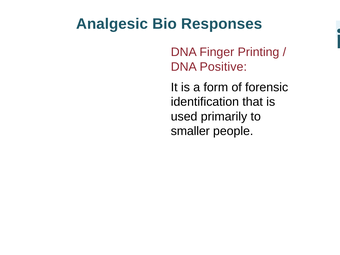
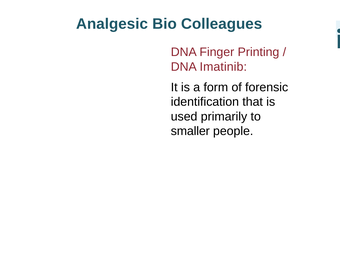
Responses: Responses -> Colleagues (222, 24)
Positive: Positive -> Imatinib (223, 67)
